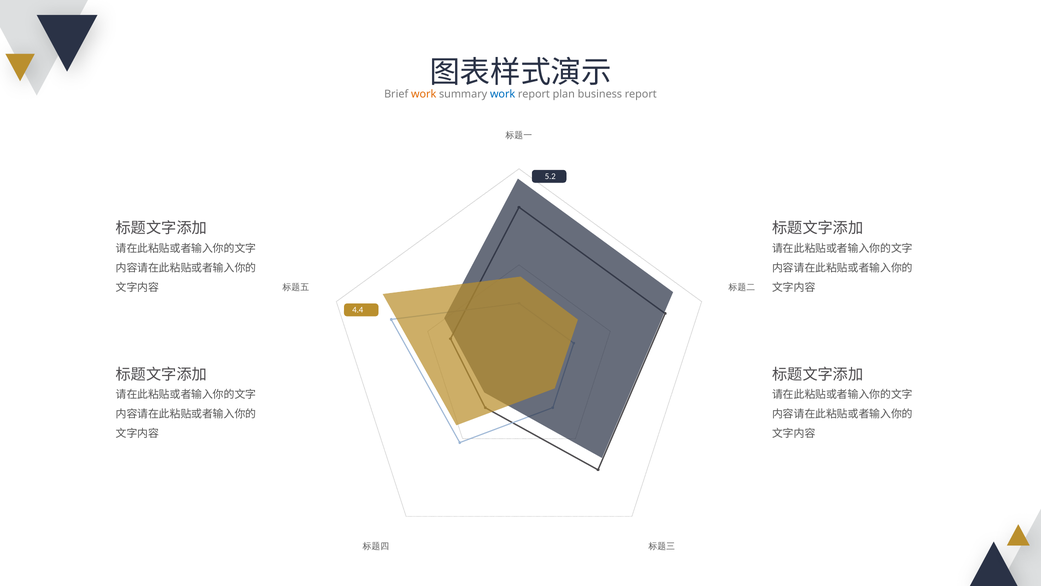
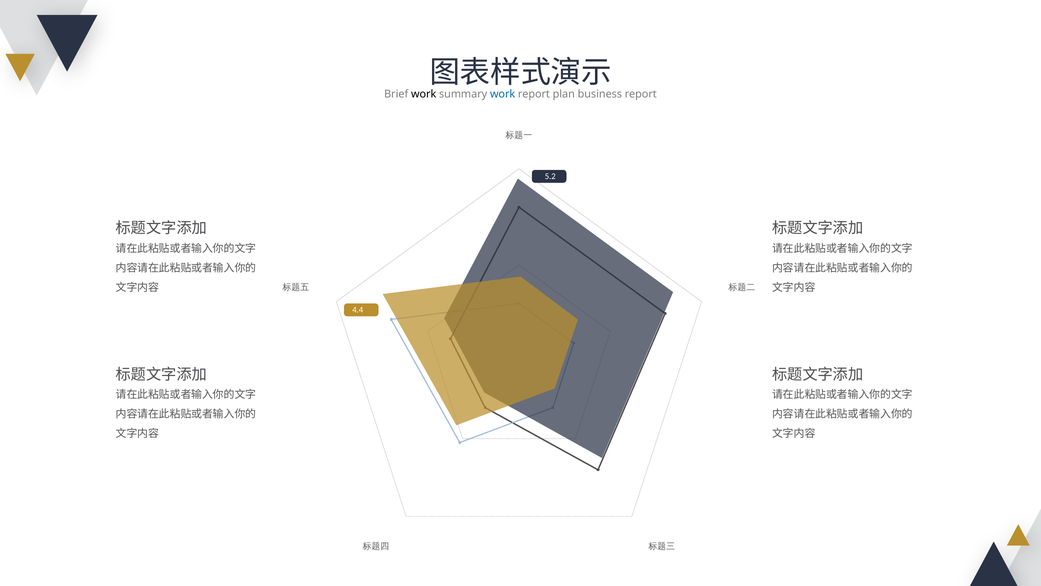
work colour: orange -> black (424, 94)
